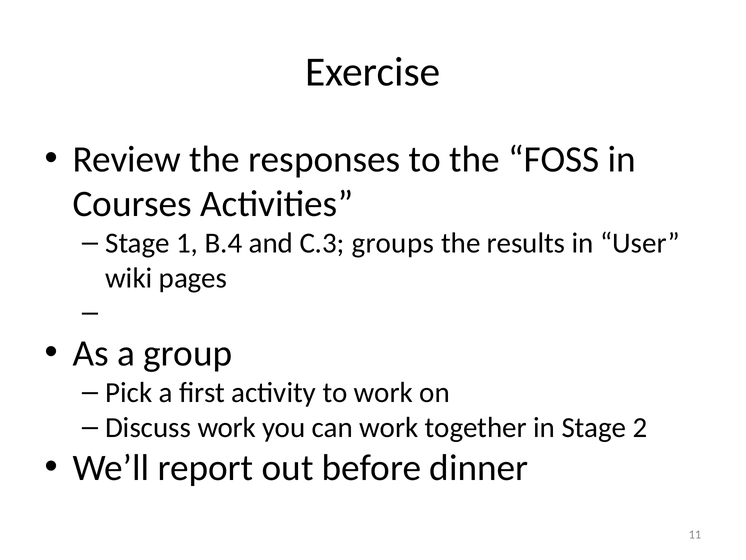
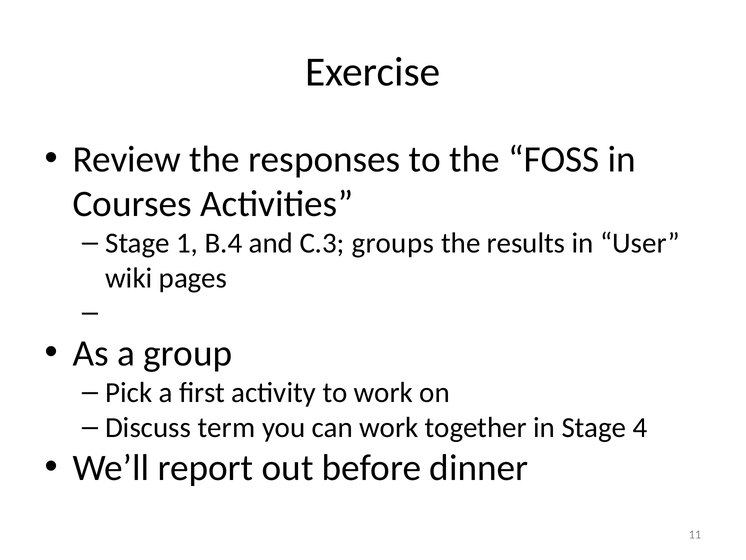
Discuss work: work -> term (226, 427)
2: 2 -> 4 (640, 427)
